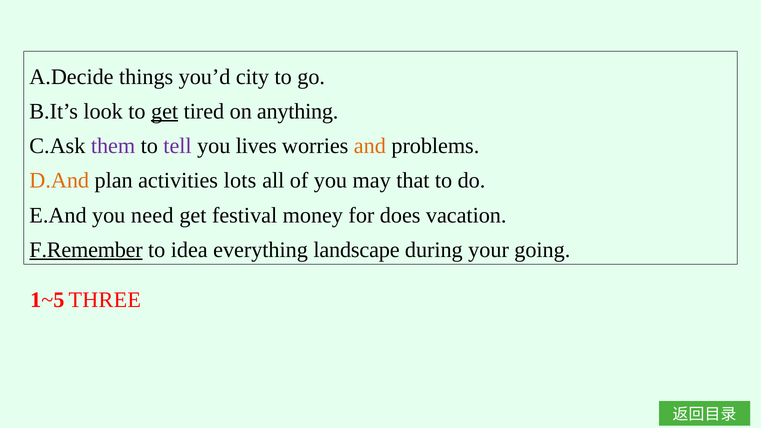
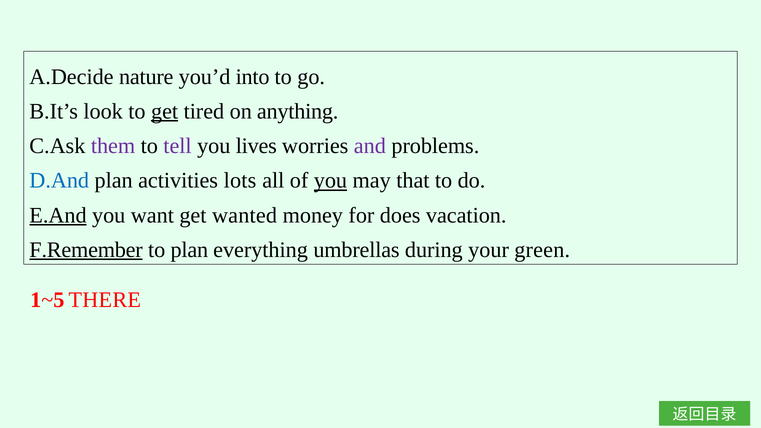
things: things -> nature (146, 77)
city: city -> into (253, 77)
and colour: orange -> purple (370, 146)
D.And colour: orange -> blue (59, 181)
you underline: none -> present (330, 181)
E.And underline: none -> present (58, 215)
need: need -> want (152, 215)
festival: festival -> wanted (245, 215)
to idea: idea -> plan (189, 250)
landscape: landscape -> umbrellas (357, 250)
going: going -> green (542, 250)
THREE: THREE -> THERE (105, 300)
